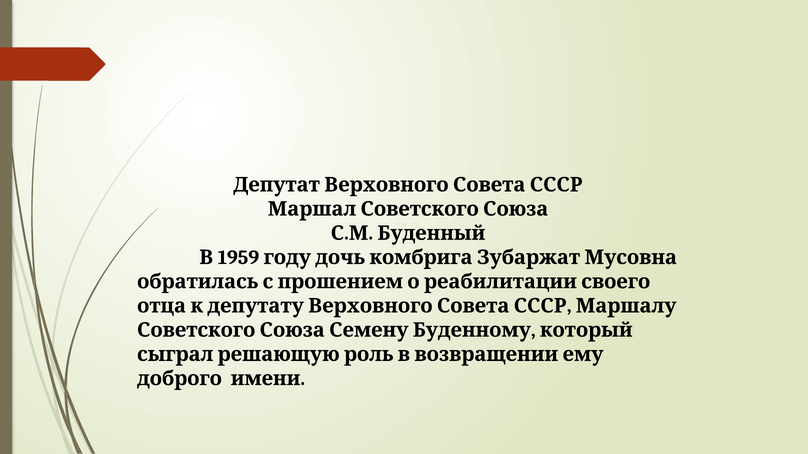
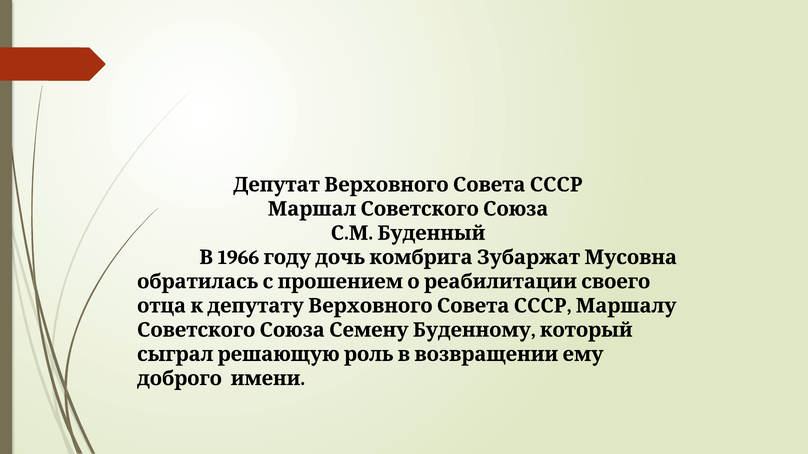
1959: 1959 -> 1966 (239, 258)
